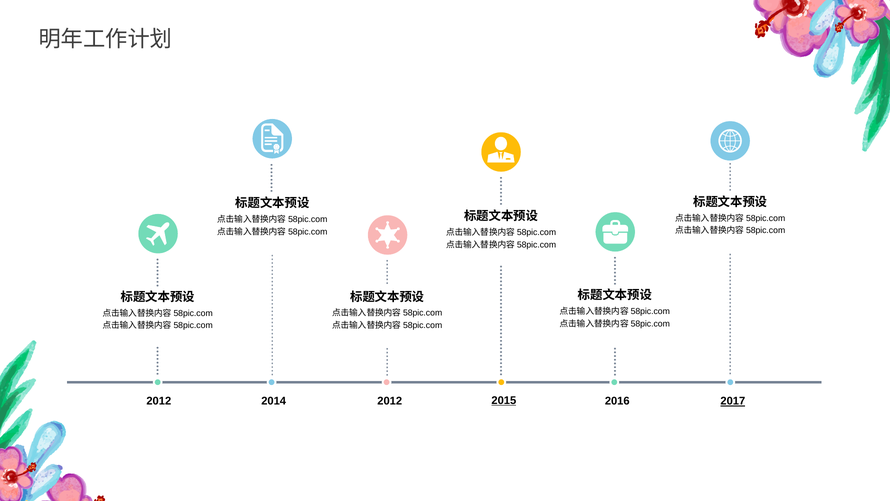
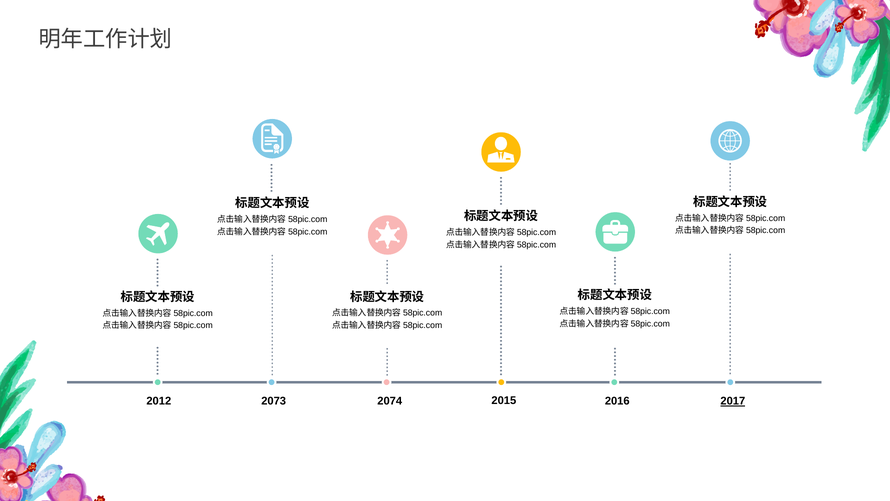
2015 underline: present -> none (504, 400)
2014: 2014 -> 2073 (274, 401)
2012: 2012 -> 2074 (390, 401)
